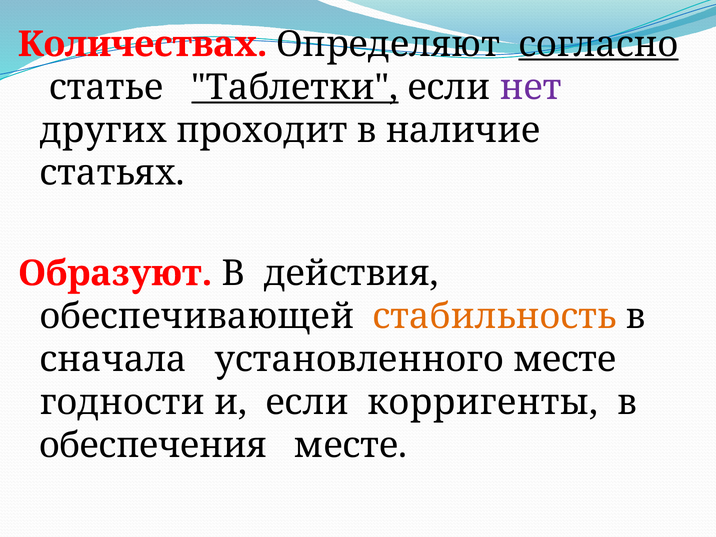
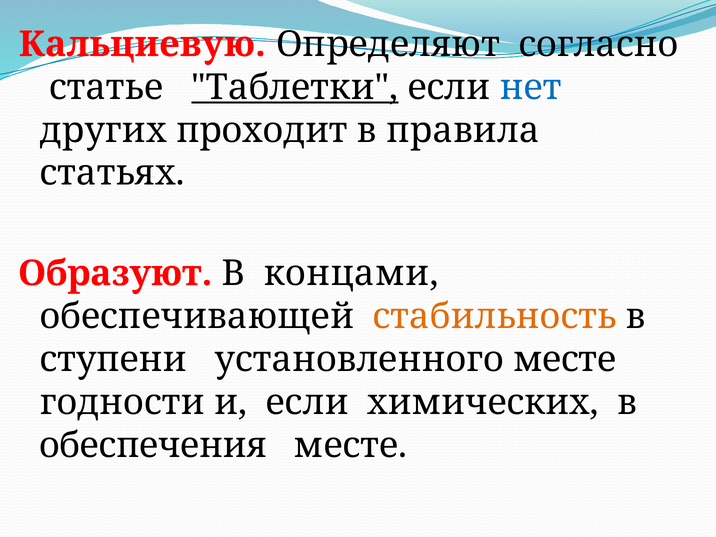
Количествах: Количествах -> Кальциевую (142, 44)
согласно underline: present -> none (599, 44)
нет colour: purple -> blue (531, 87)
наличие: наличие -> правила (463, 130)
действия: действия -> концами (351, 273)
сначала: сначала -> ступени (113, 359)
корригенты: корригенты -> химических (483, 402)
